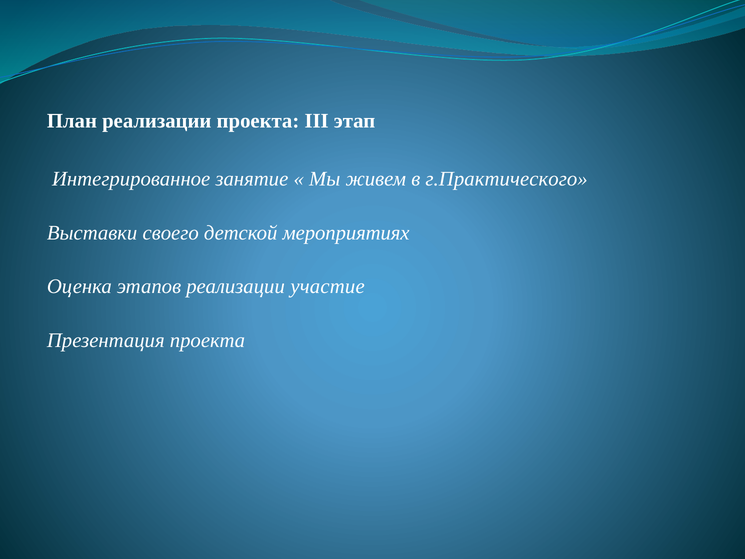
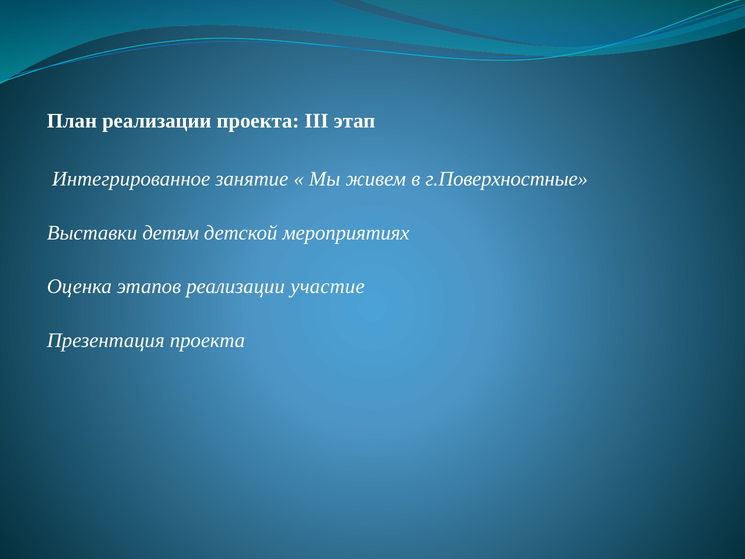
г.Практического: г.Практического -> г.Поверхностные (507, 179)
своего: своего -> детям (171, 233)
